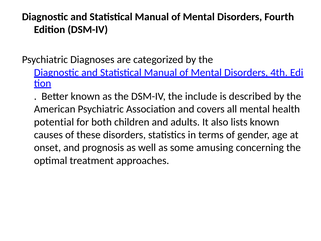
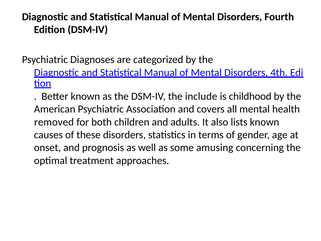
described: described -> childhood (250, 96)
potential: potential -> removed (54, 122)
